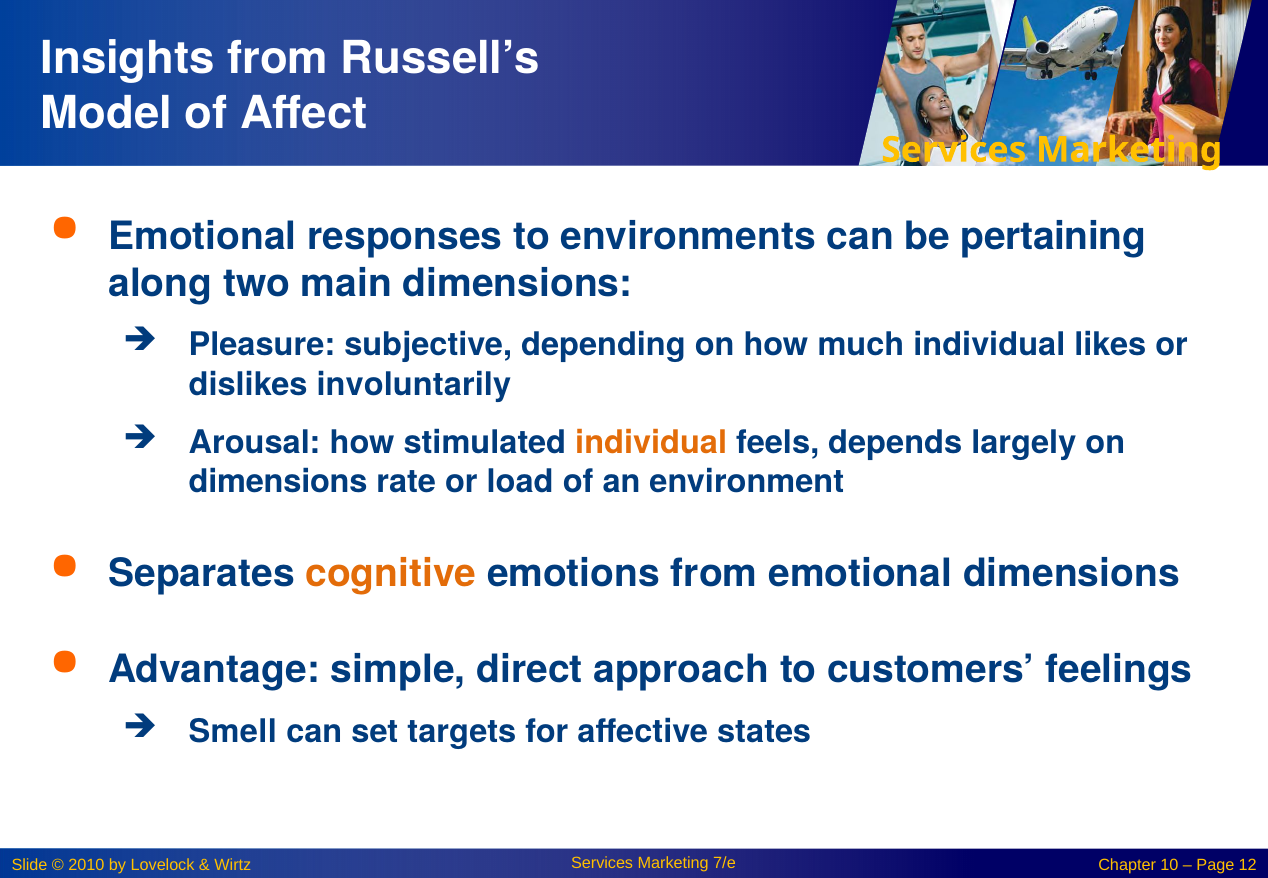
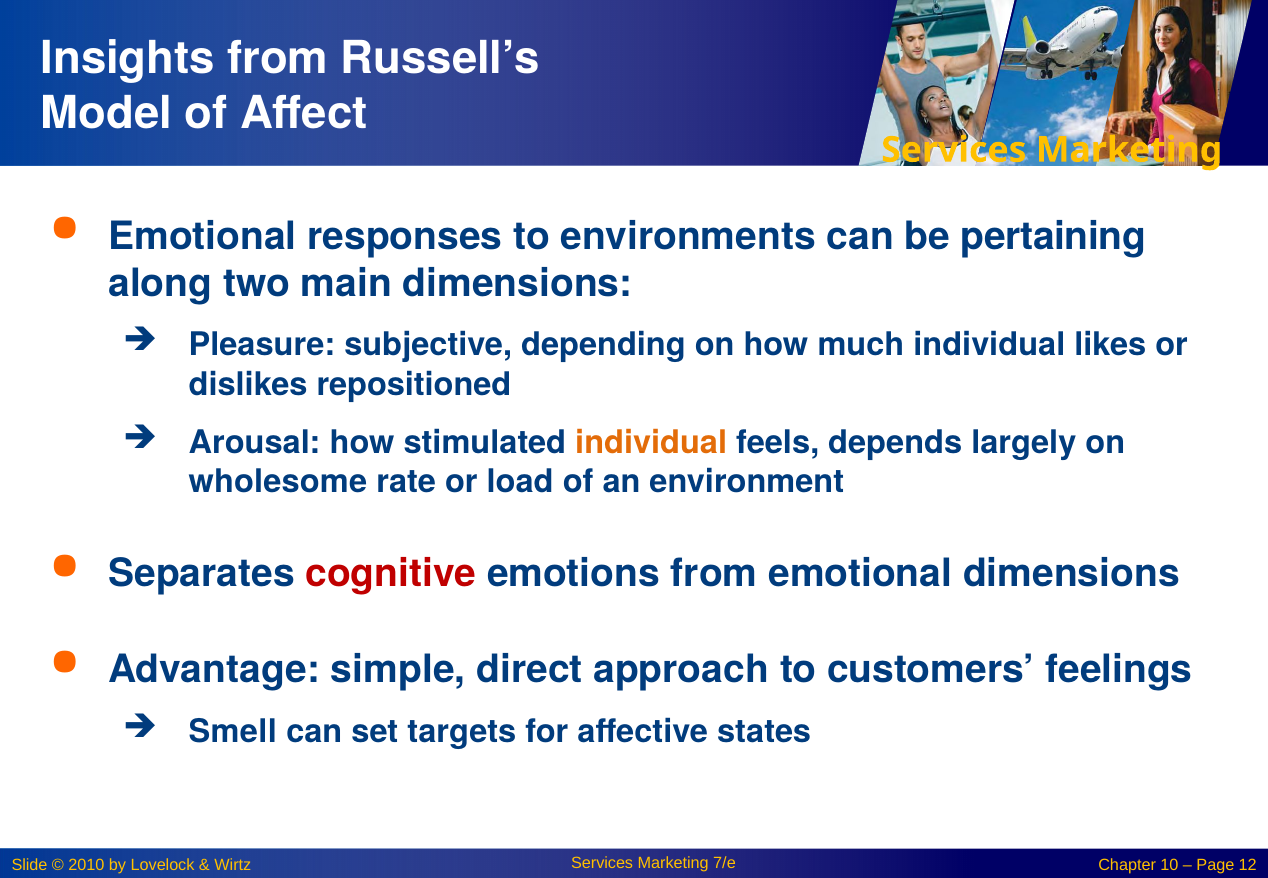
involuntarily: involuntarily -> repositioned (414, 384)
dimensions: dimensions -> wholesome (278, 482)
cognitive colour: orange -> red (391, 574)
